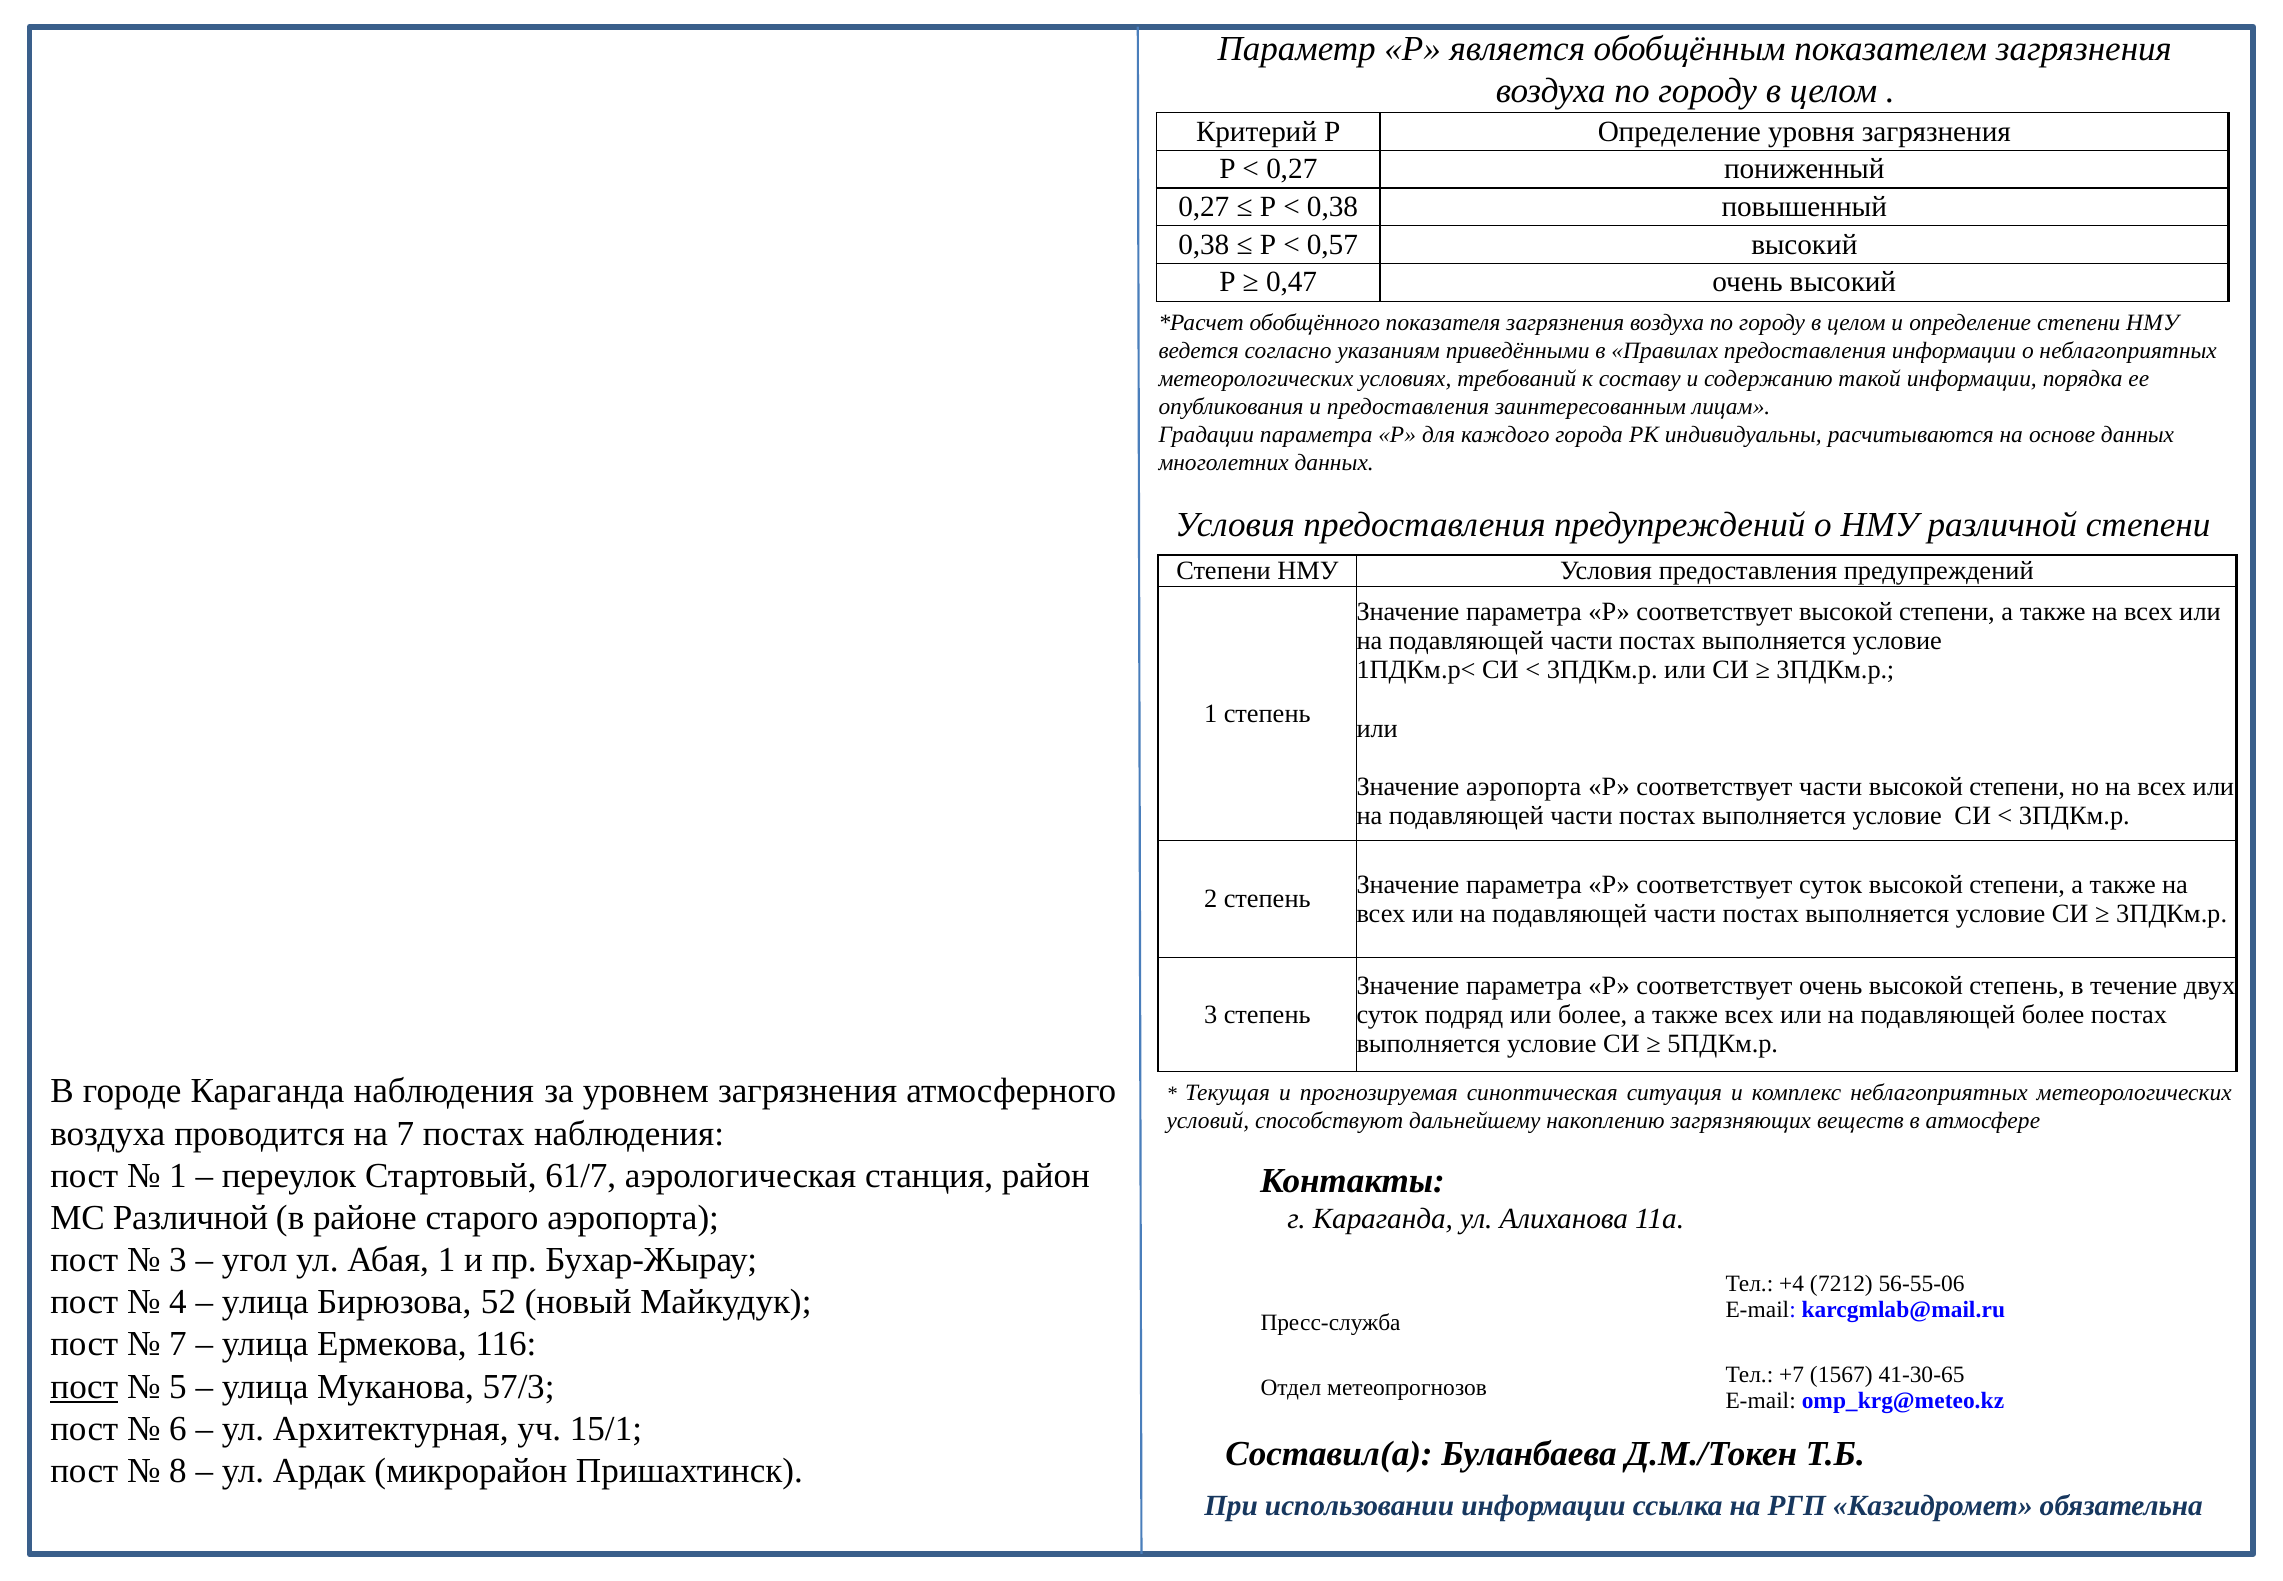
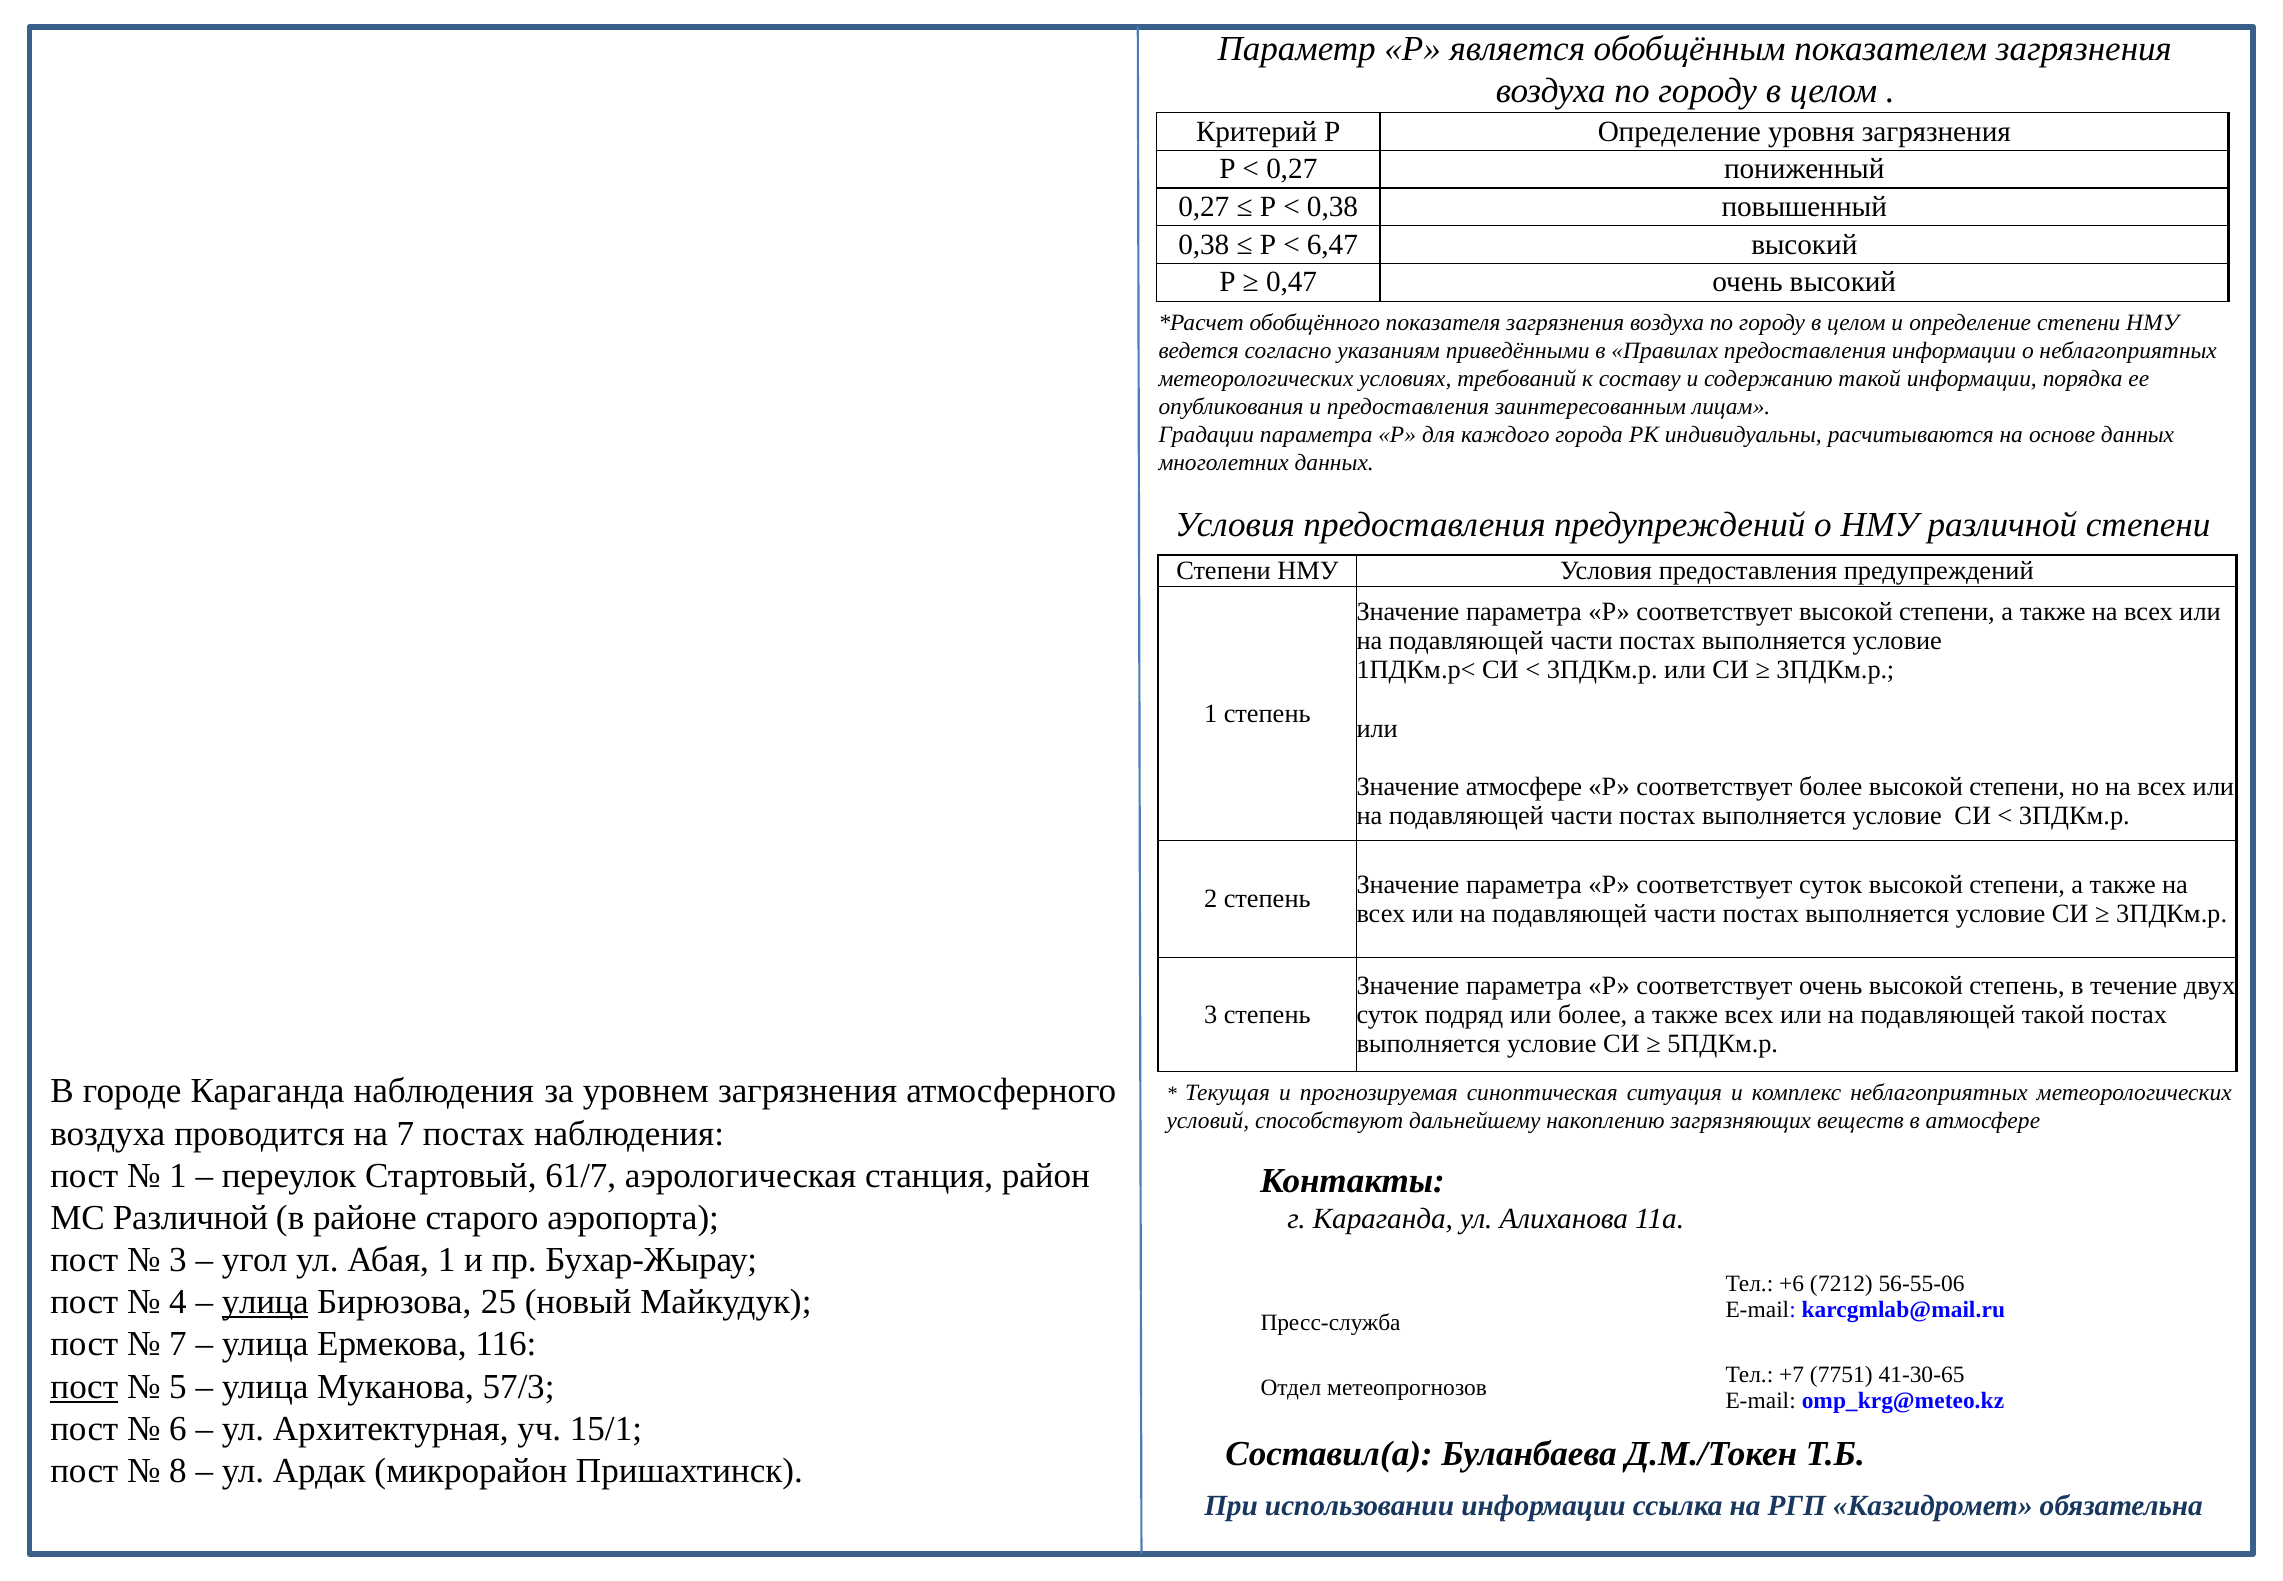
0,57: 0,57 -> 6,47 (1332, 244)
Значение аэропорта: аэропорта -> атмосфере (1524, 787)
соответствует части: части -> более (1831, 787)
подавляющей более: более -> такой (2053, 1014)
+4: +4 -> +6 (1792, 1283)
улица underline: none -> present (265, 1302)
52: 52 -> 25 (499, 1302)
1567: 1567 -> 7751 (1841, 1375)
